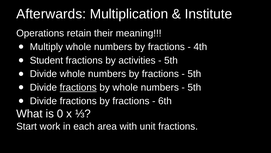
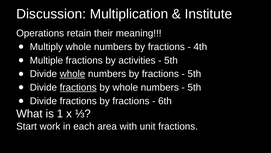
Afterwards: Afterwards -> Discussion (51, 14)
Student: Student -> Multiple (46, 60)
whole underline: none -> present (72, 74)
0: 0 -> 1 (60, 113)
